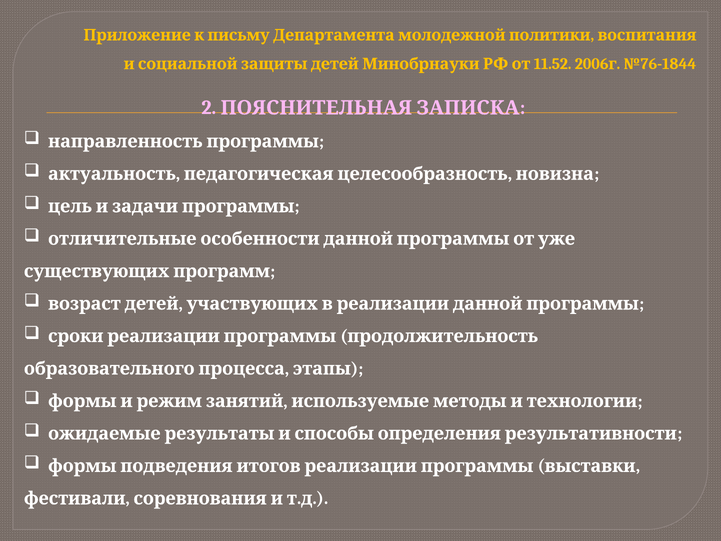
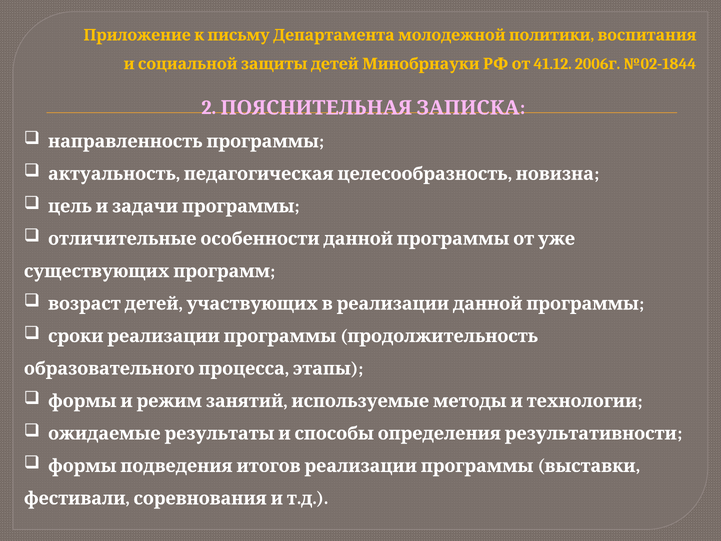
11.52: 11.52 -> 41.12 (553, 64)
№76-1844: №76-1844 -> №02-1844 (660, 64)
